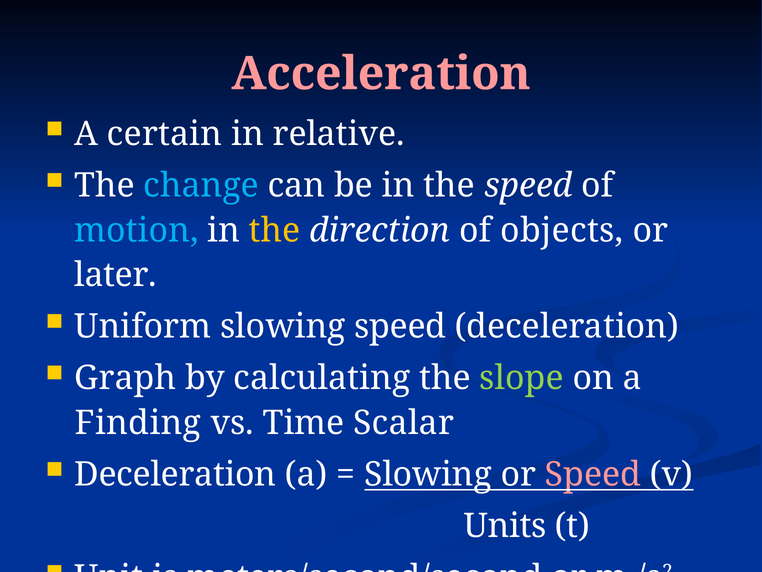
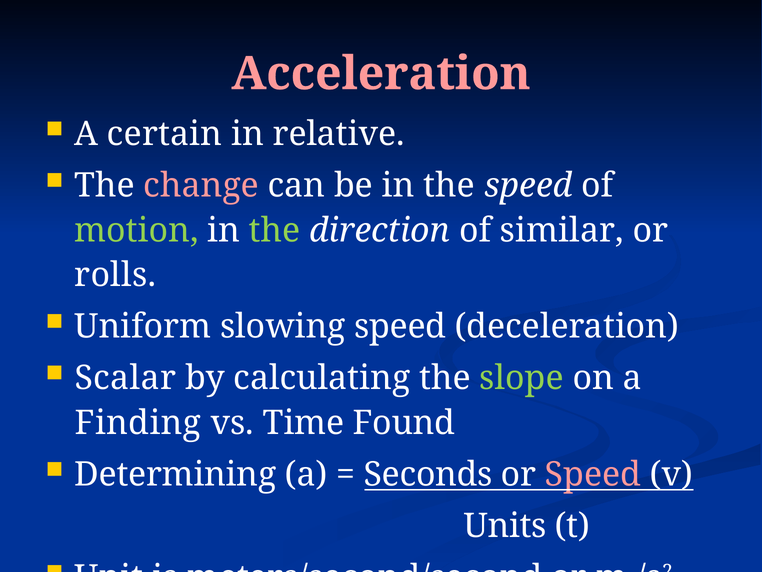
change colour: light blue -> pink (201, 185)
motion colour: light blue -> light green (136, 230)
the colour: yellow -> light green (275, 230)
objects: objects -> similar (562, 230)
later: later -> rolls (115, 275)
Graph: Graph -> Scalar (125, 378)
Scalar: Scalar -> Found (404, 422)
Deceleration: Deceleration -> Determining (175, 474)
Slowing: Slowing -> Seconds (428, 474)
